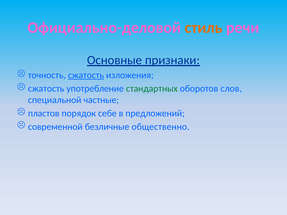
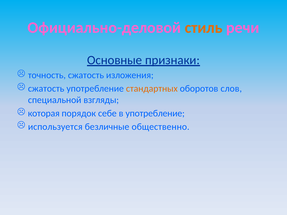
сжатость underline: present -> none (86, 75)
стандартных colour: green -> orange (152, 89)
частные: частные -> взгляды (101, 100)
пластов: пластов -> которая (44, 114)
в предложений: предложений -> употребление (155, 114)
современной: современной -> используется (55, 127)
